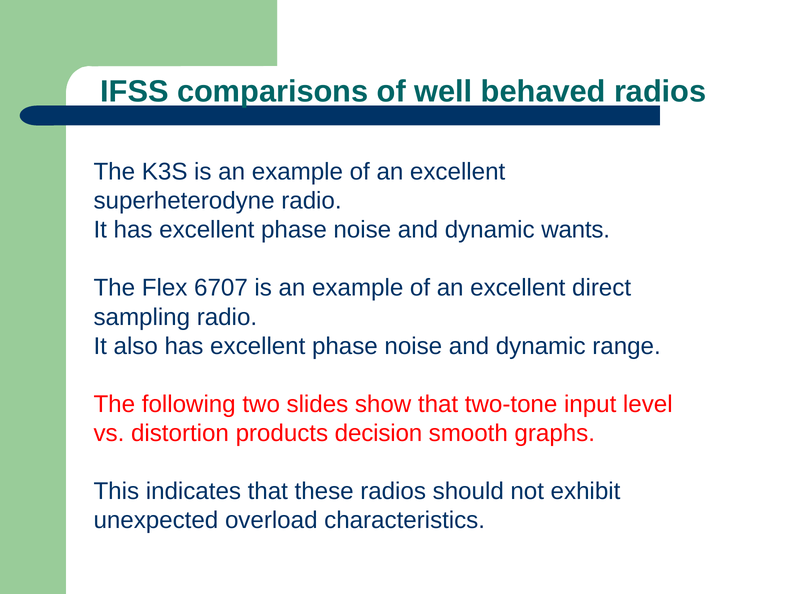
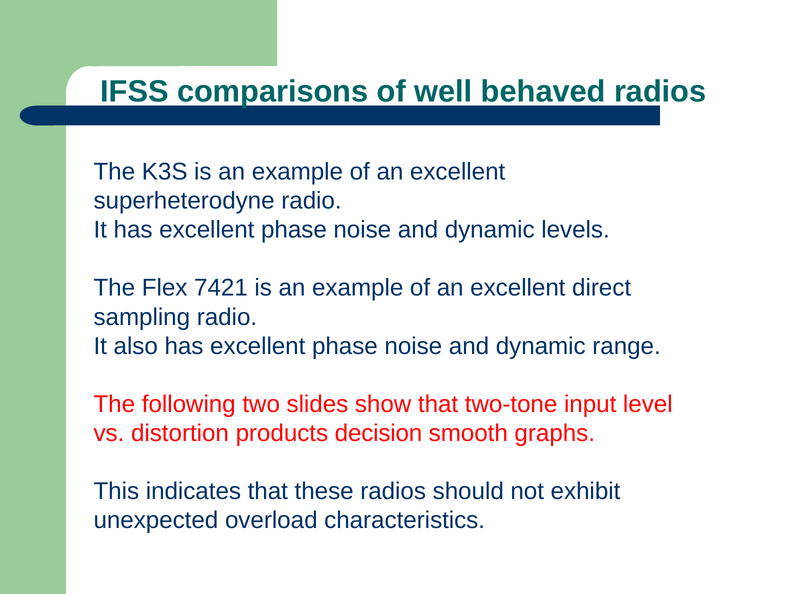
wants: wants -> levels (576, 230)
6707: 6707 -> 7421 (221, 288)
